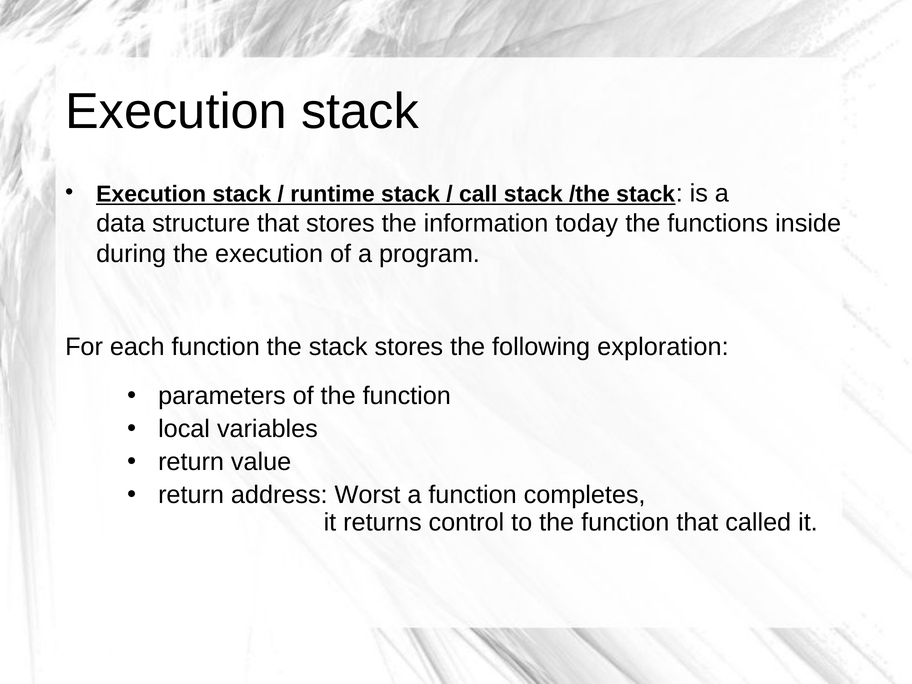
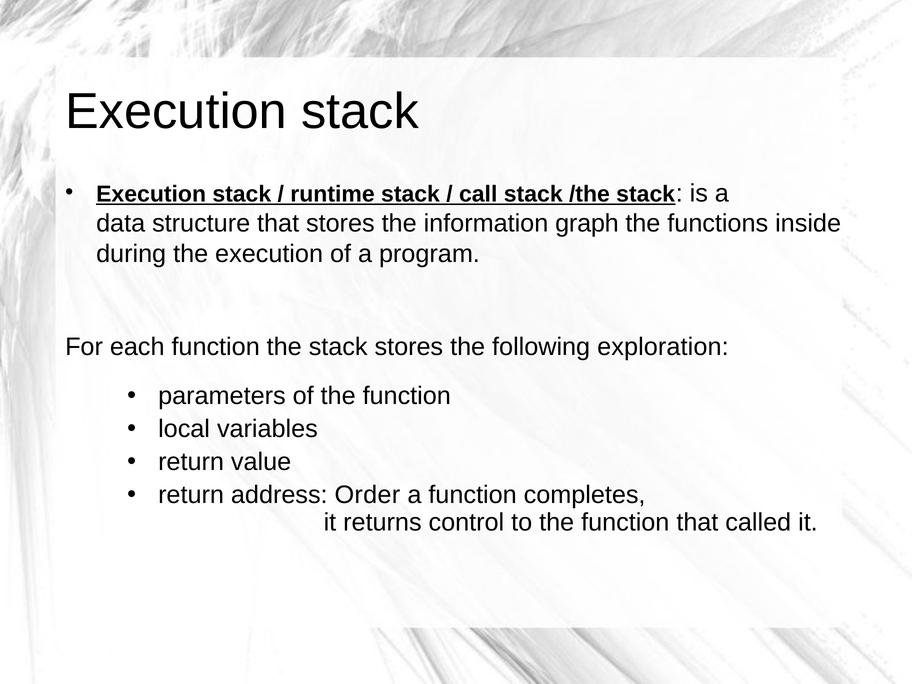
today: today -> graph (587, 224)
Worst: Worst -> Order (367, 495)
